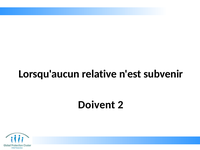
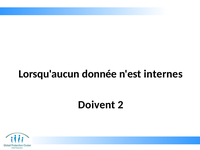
relative: relative -> donnée (99, 74)
subvenir: subvenir -> internes (163, 74)
